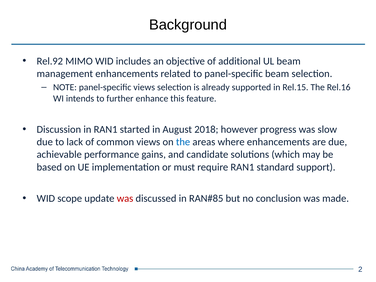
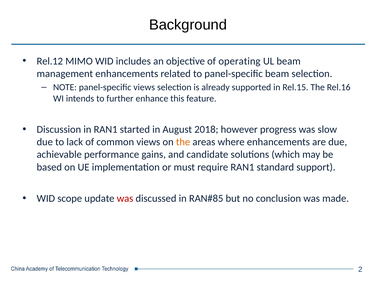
Rel.92: Rel.92 -> Rel.12 (50, 61)
additional: additional -> operating (239, 61)
the colour: blue -> orange (183, 142)
